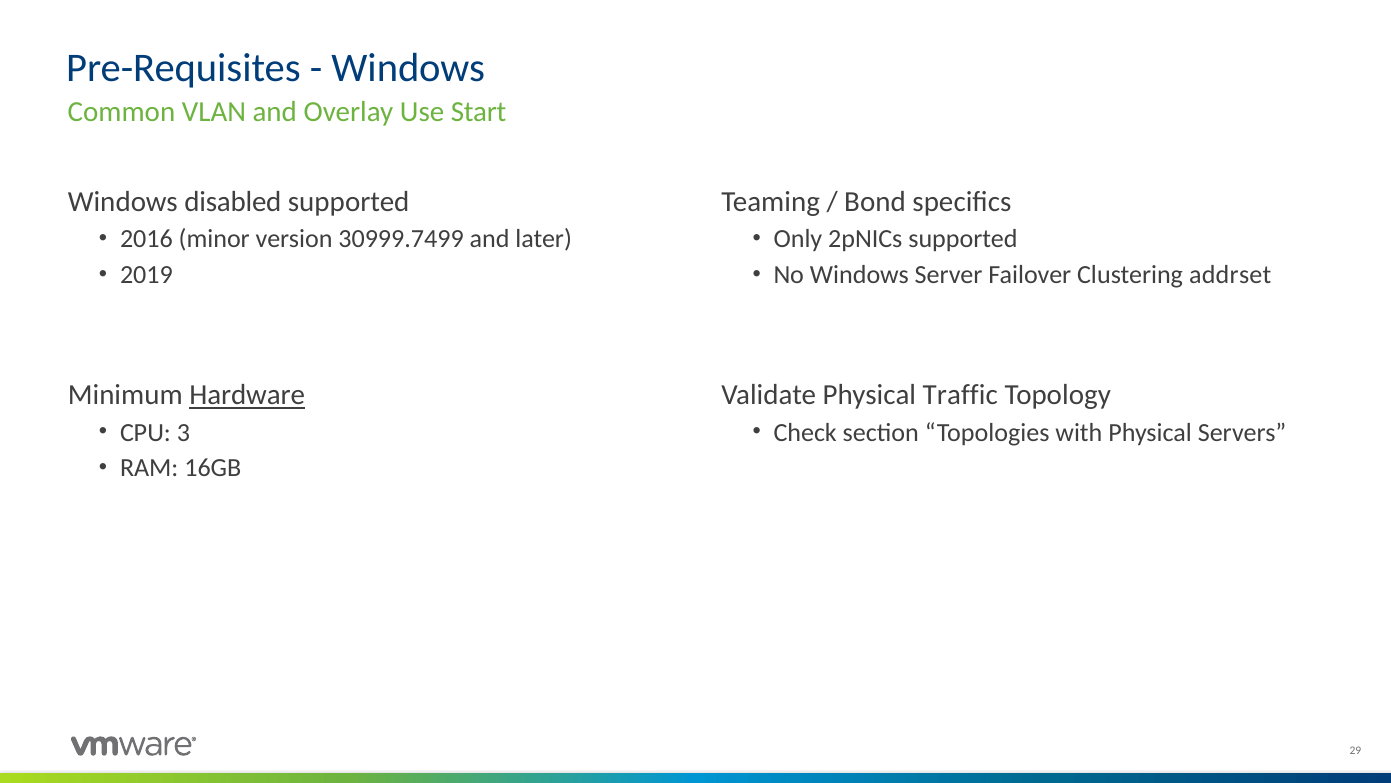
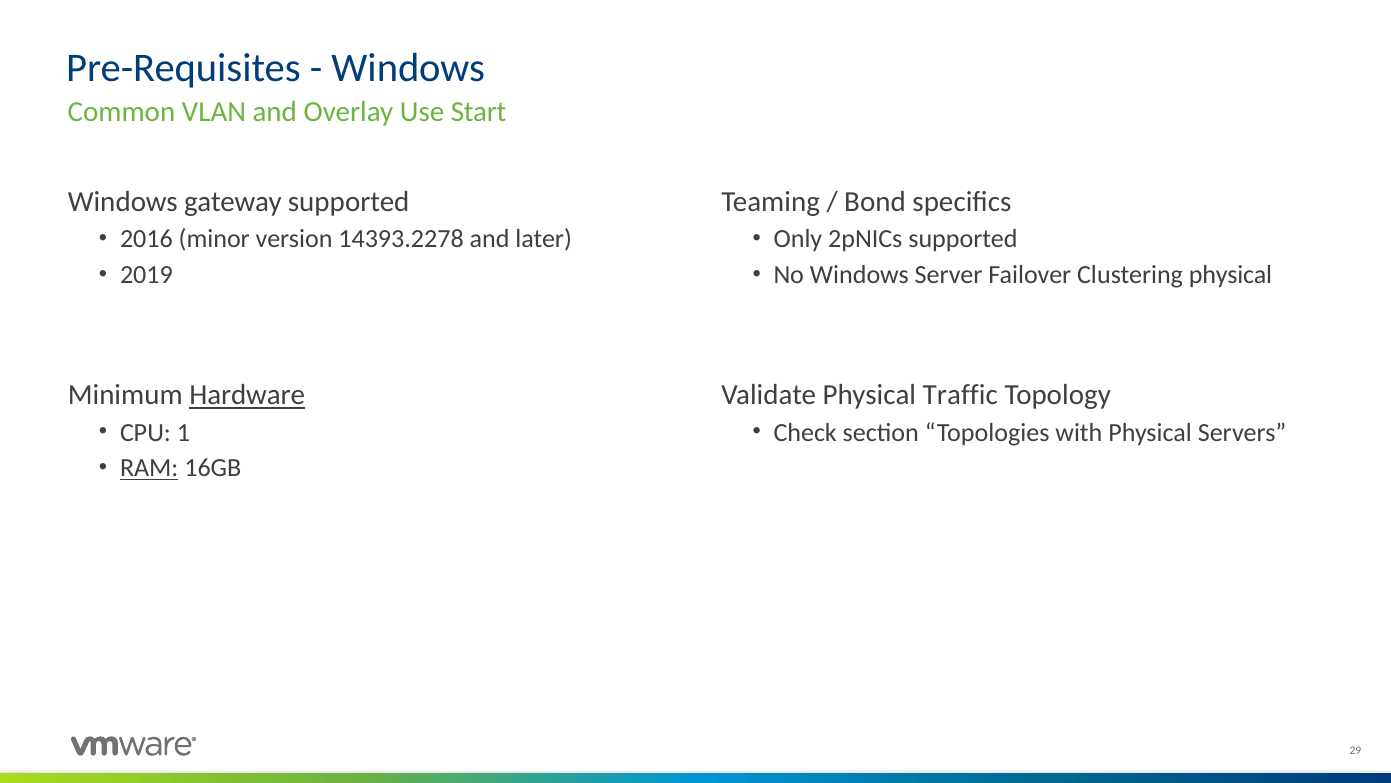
disabled: disabled -> gateway (233, 202)
30999.7499: 30999.7499 -> 14393.2278 (401, 239)
Clustering addrset: addrset -> physical (1230, 275)
3: 3 -> 1 (183, 432)
RAM underline: none -> present (149, 468)
